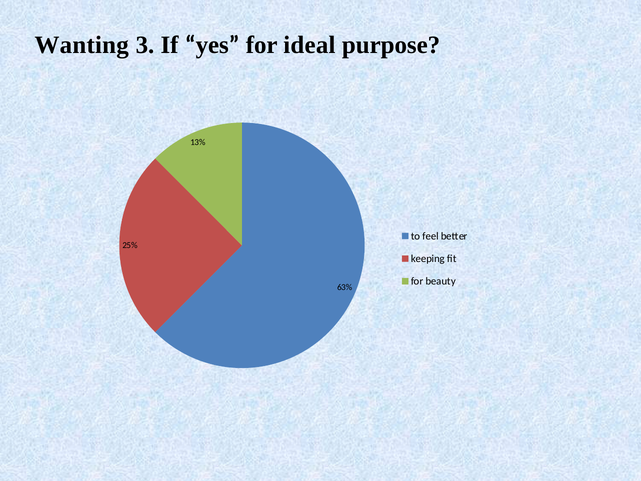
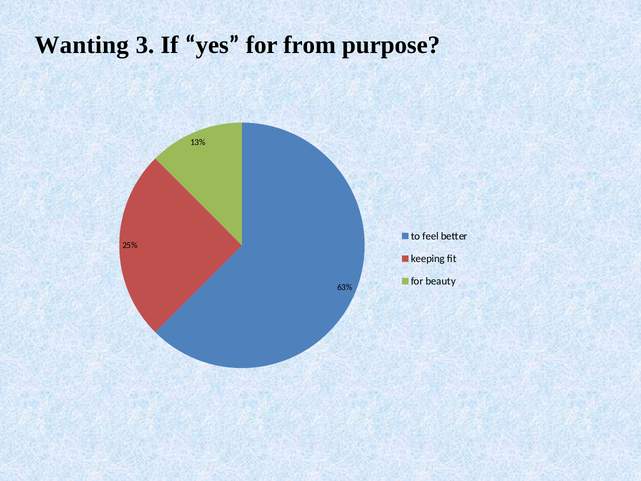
ideal: ideal -> from (310, 45)
